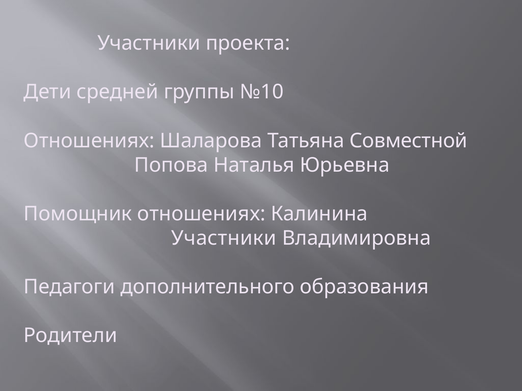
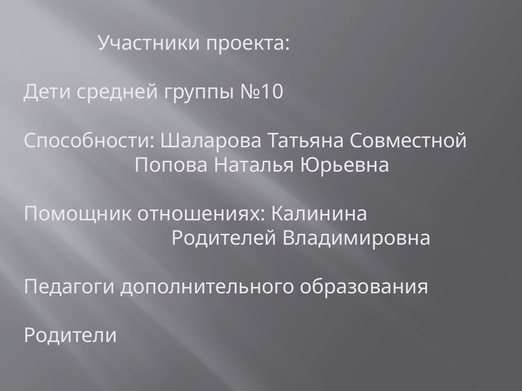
Отношениях: Отношениях -> Способности (89, 141)
Участники: Участники -> Родителей (224, 238)
